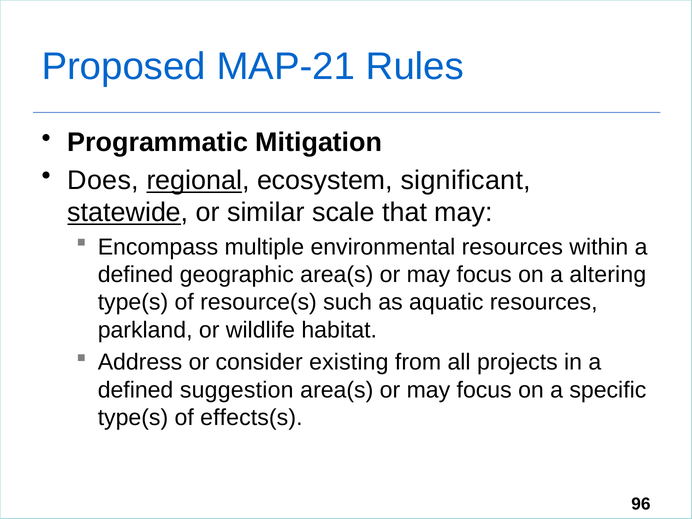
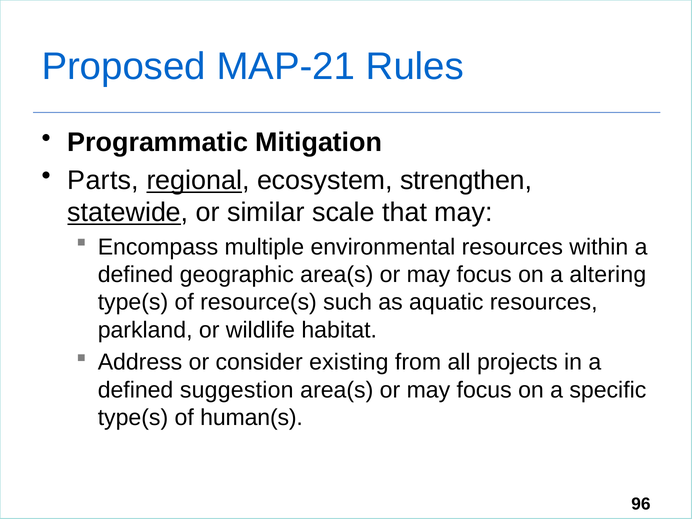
Does: Does -> Parts (103, 180)
significant: significant -> strengthen (466, 180)
effects(s: effects(s -> human(s (252, 418)
